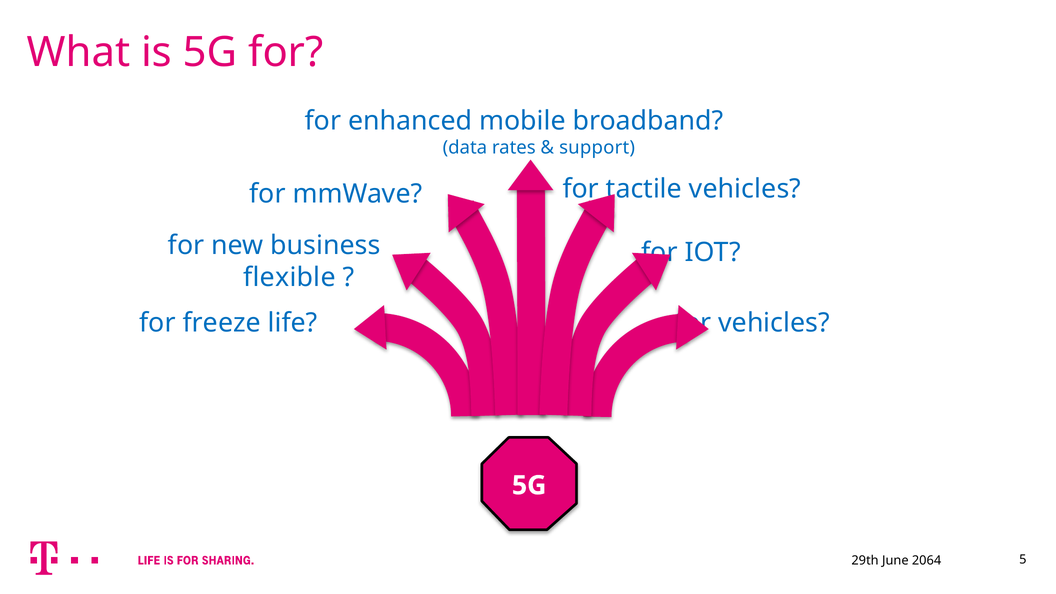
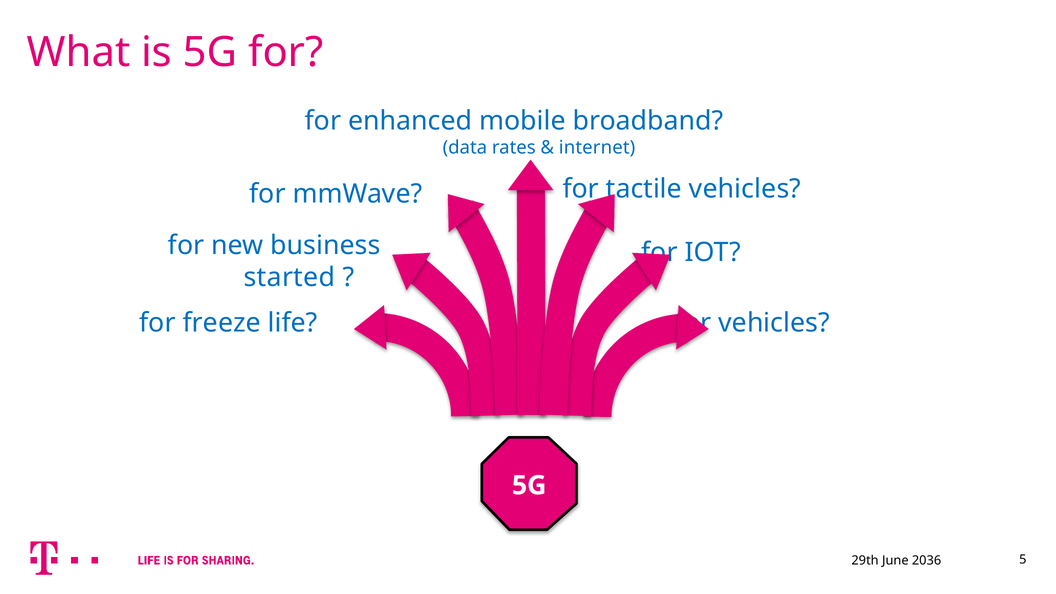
support: support -> internet (597, 148)
flexible: flexible -> started (289, 277)
2064: 2064 -> 2036 (927, 560)
